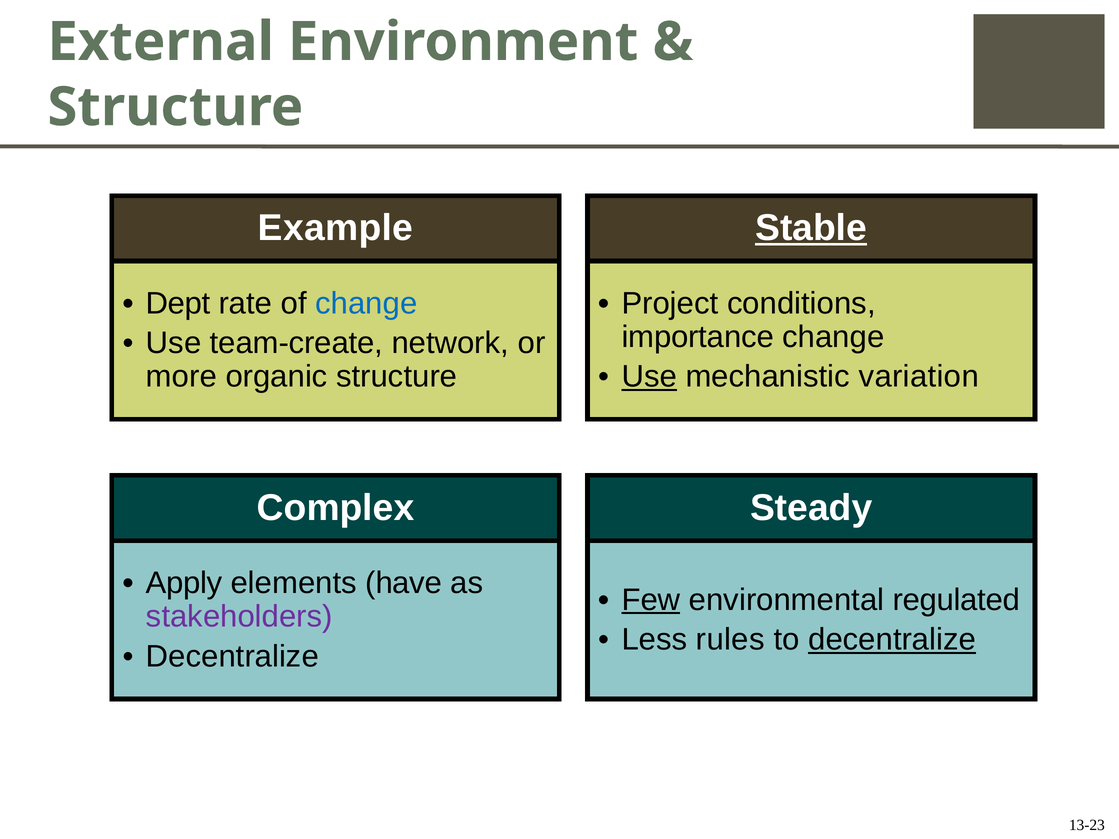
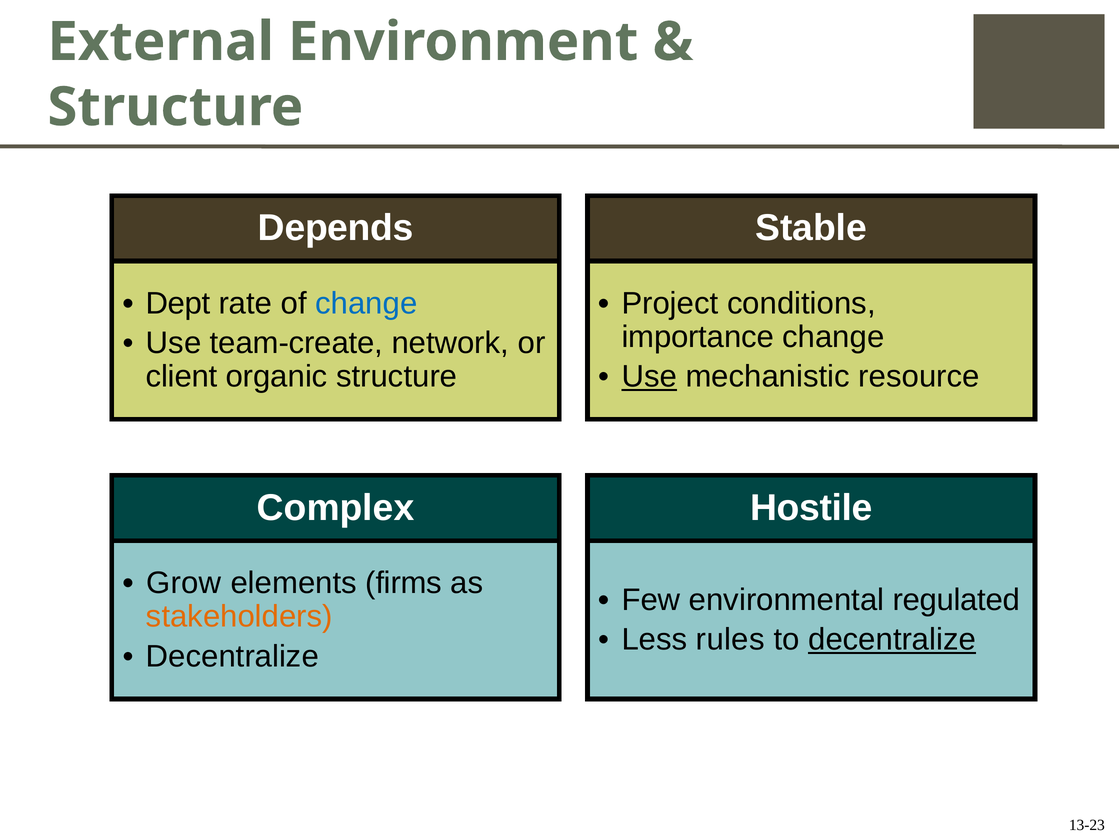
Example: Example -> Depends (336, 228)
Stable underline: present -> none (811, 228)
more: more -> client (182, 377)
variation: variation -> resource (919, 377)
Steady: Steady -> Hostile (811, 508)
Apply: Apply -> Grow (184, 583)
have: have -> firms (404, 583)
Few underline: present -> none (651, 600)
stakeholders colour: purple -> orange (239, 617)
